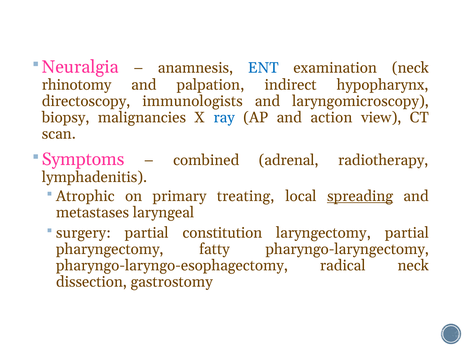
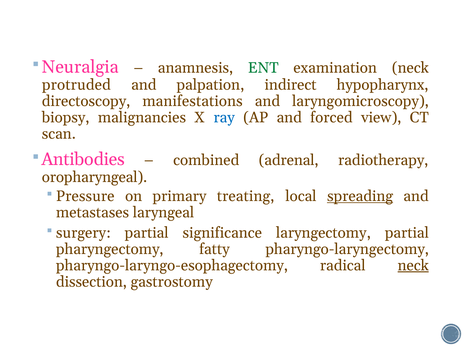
ENT colour: blue -> green (263, 68)
rhinotomy: rhinotomy -> protruded (76, 85)
immunologists: immunologists -> manifestations (193, 101)
action: action -> forced (331, 117)
Symptoms: Symptoms -> Antibodies (83, 159)
lymphadenitis: lymphadenitis -> oropharyngeal (94, 177)
Atrophic: Atrophic -> Pressure (85, 196)
constitution: constitution -> significance (222, 233)
neck underline: none -> present (413, 265)
